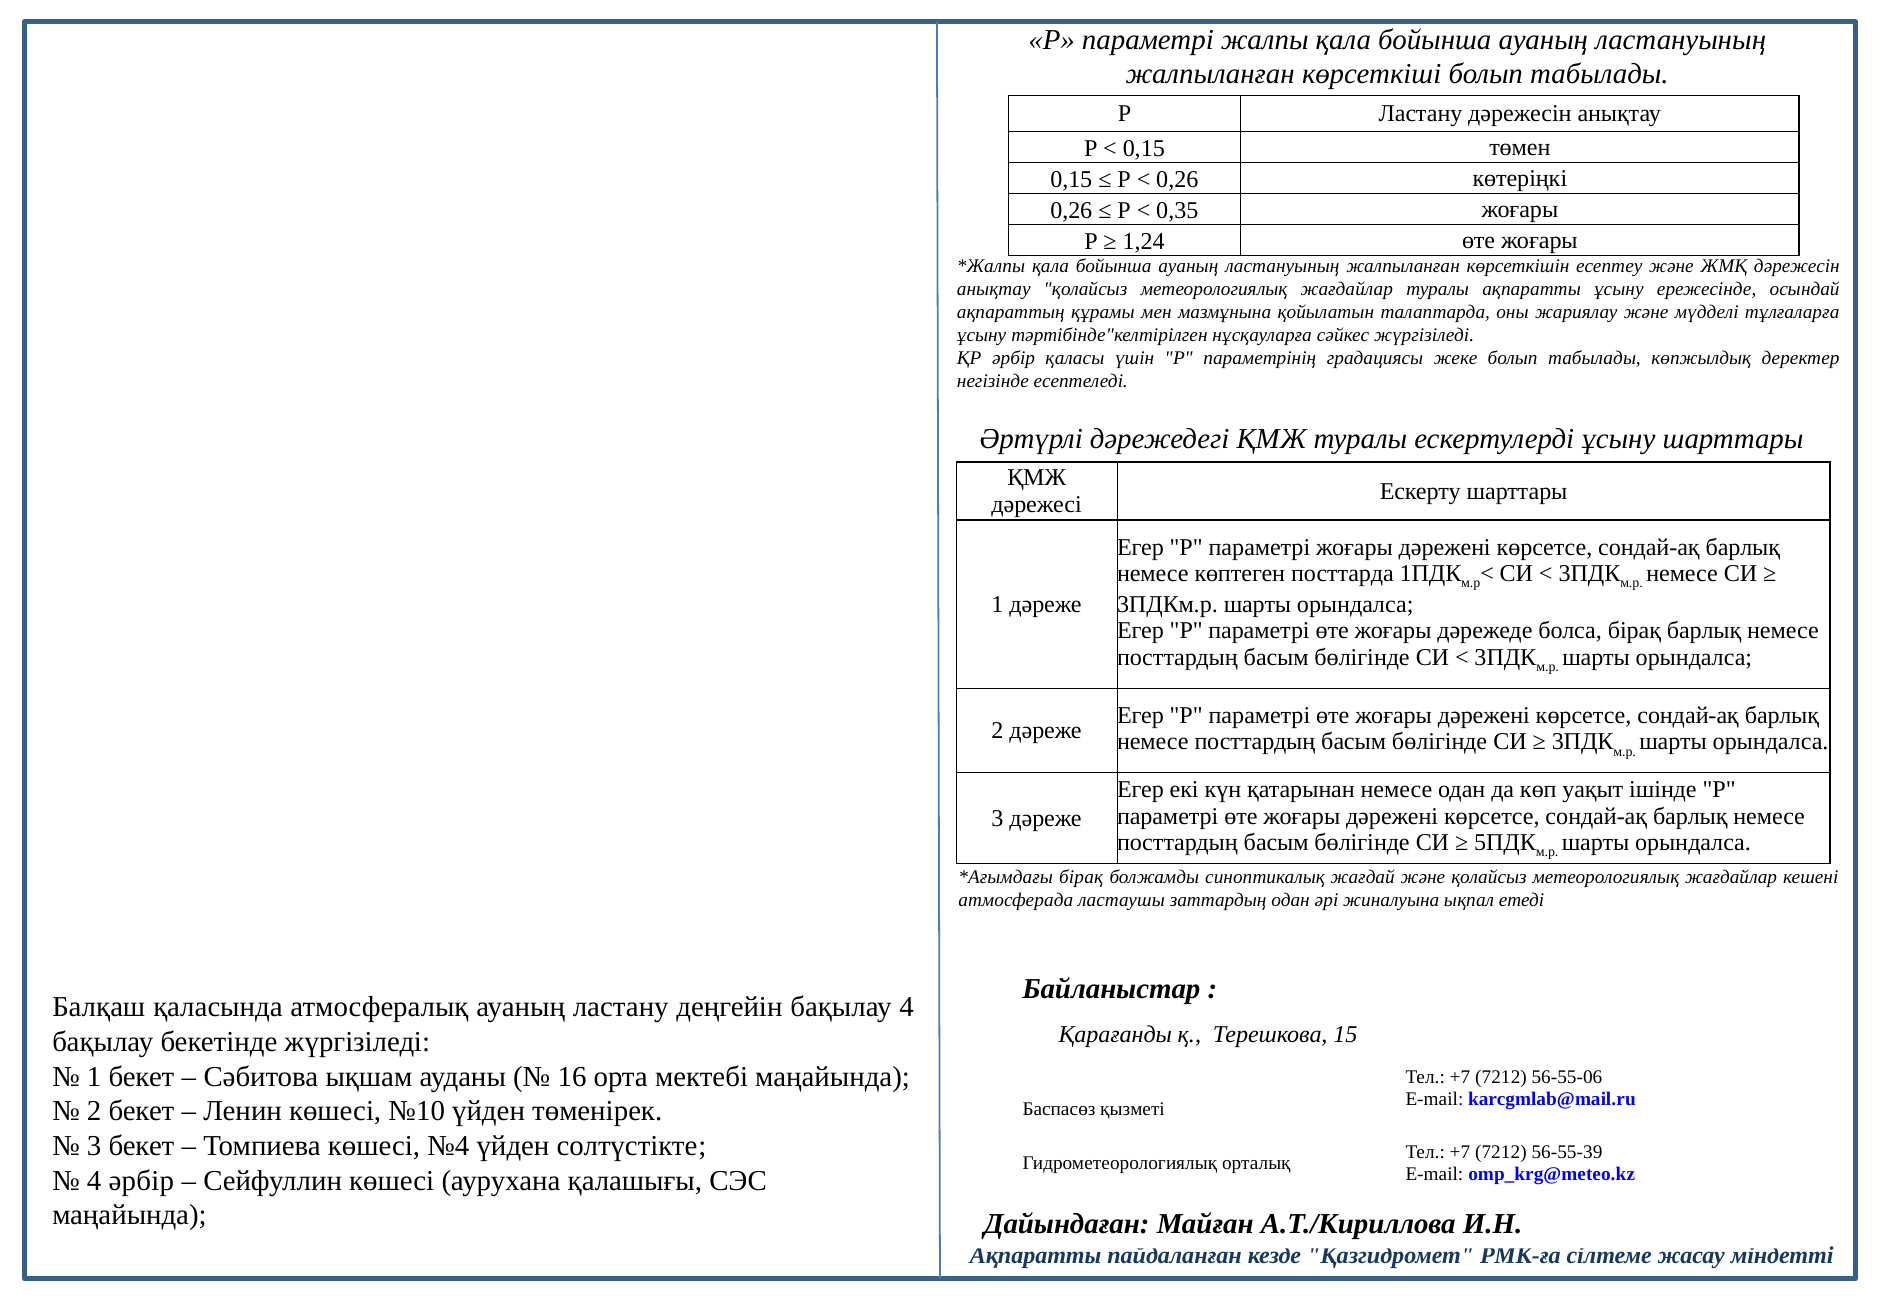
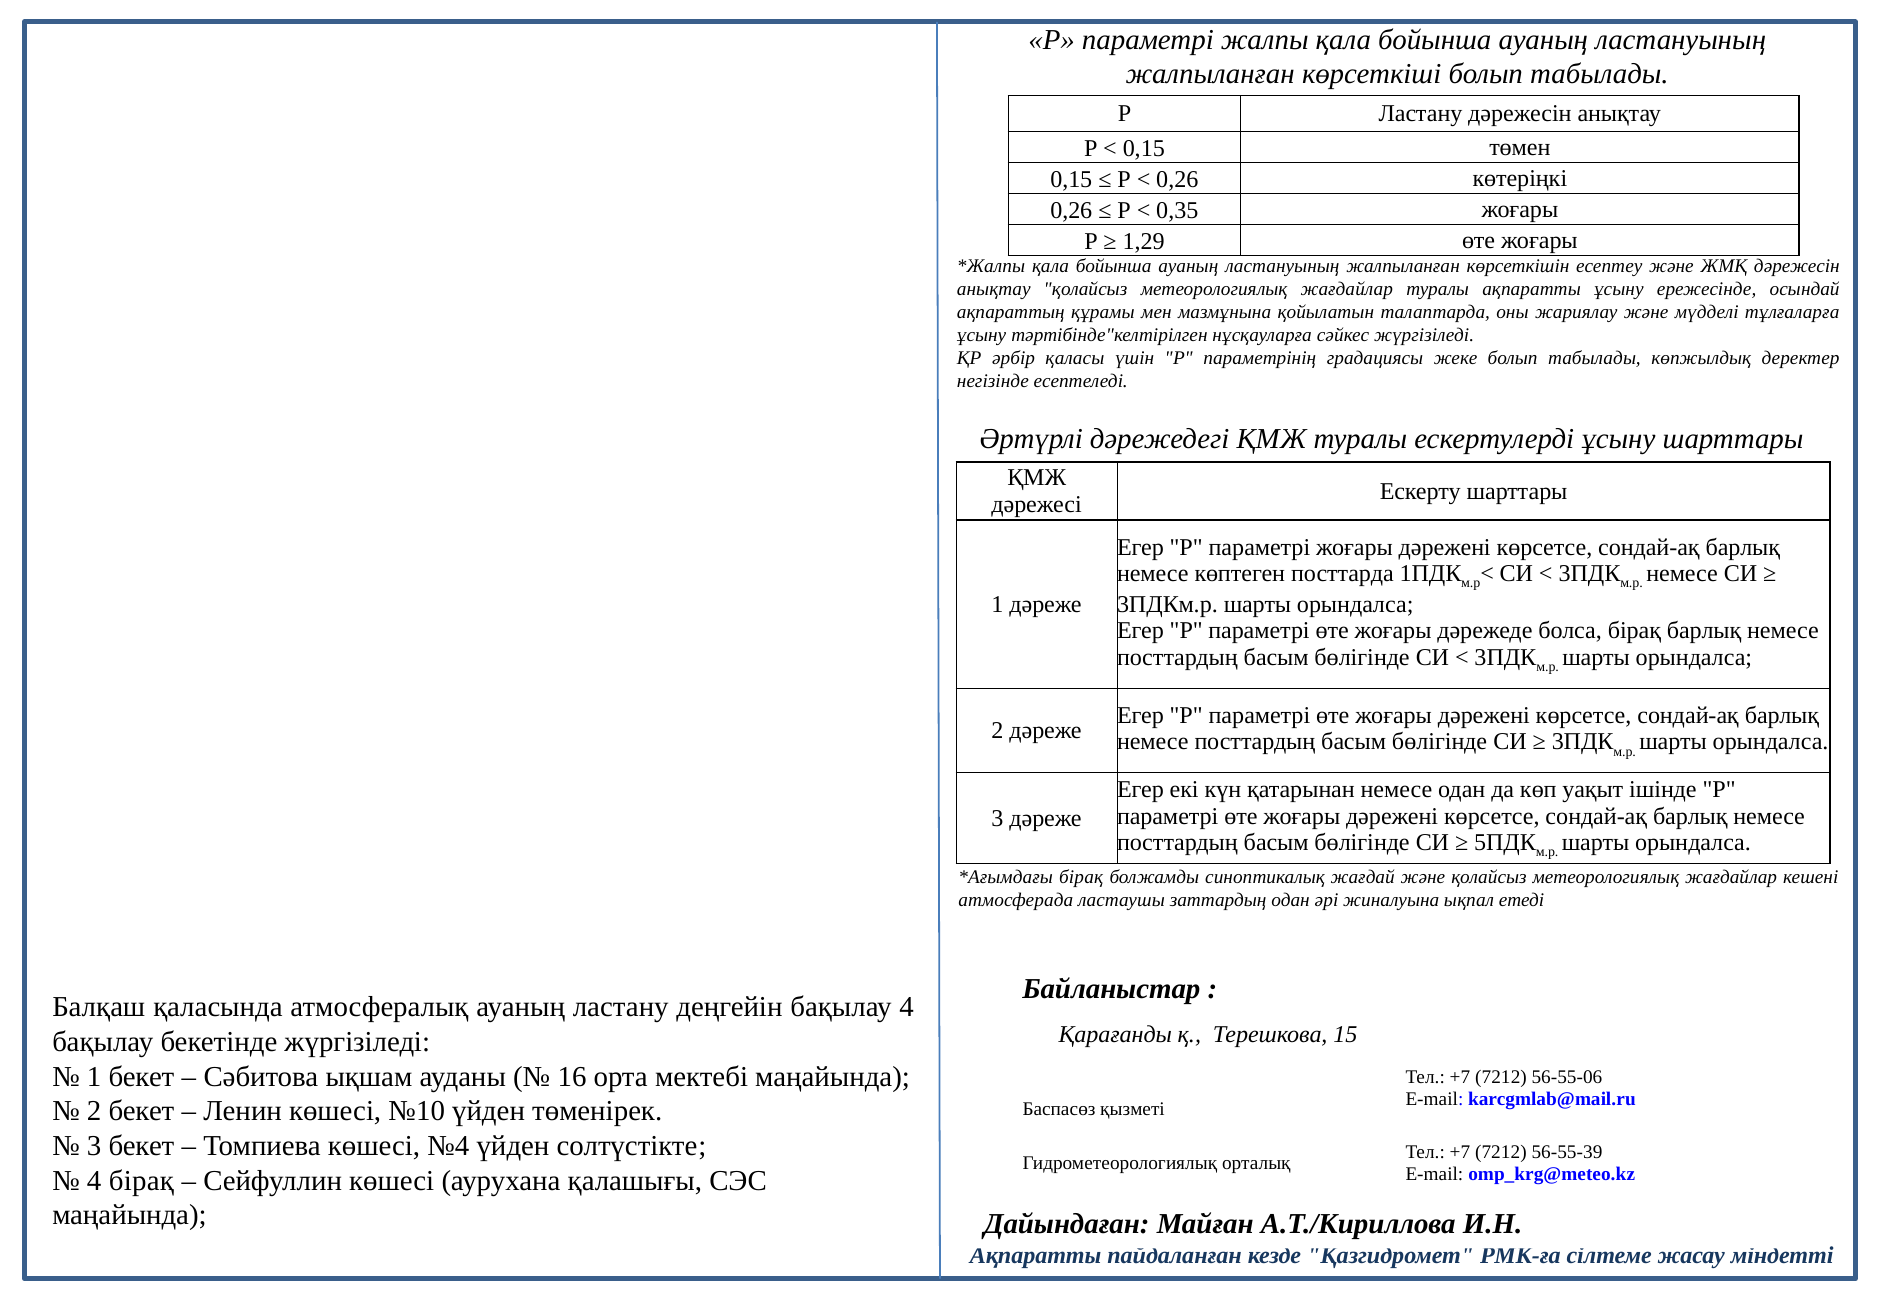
1,24: 1,24 -> 1,29 (1144, 241)
4 әрбір: әрбір -> бірақ (141, 1181)
